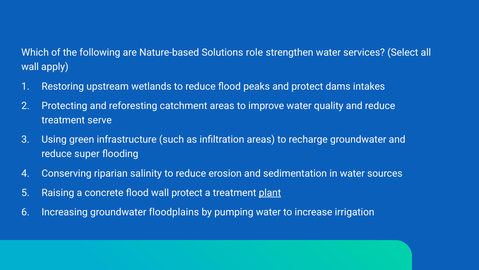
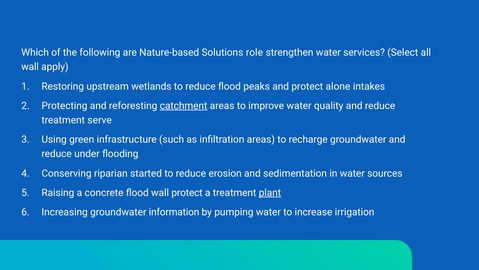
dams: dams -> alone (338, 86)
catchment underline: none -> present (184, 106)
super: super -> under (87, 154)
salinity: salinity -> started (146, 173)
floodplains: floodplains -> information (174, 212)
